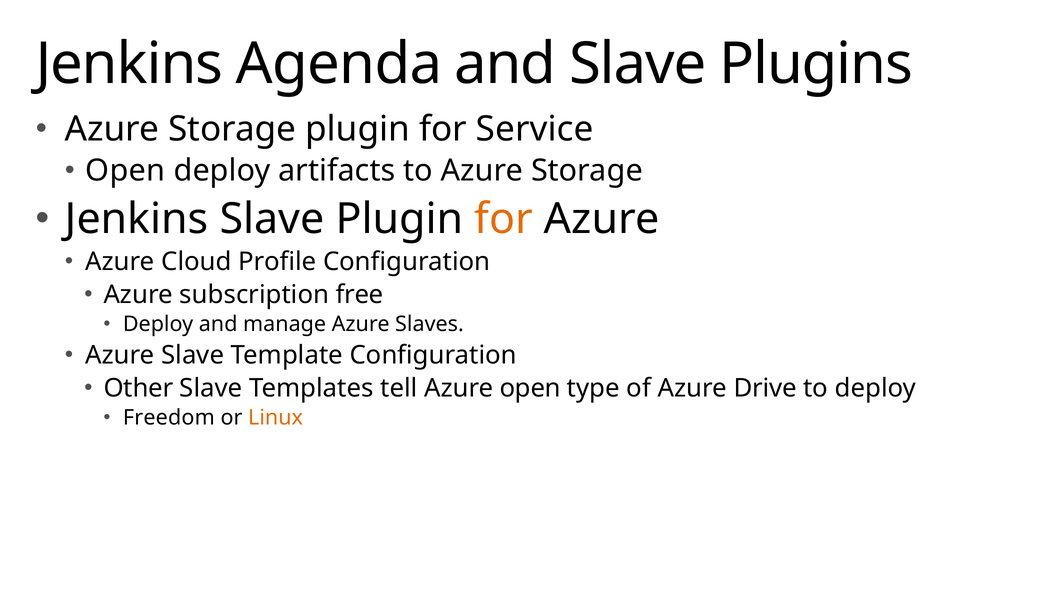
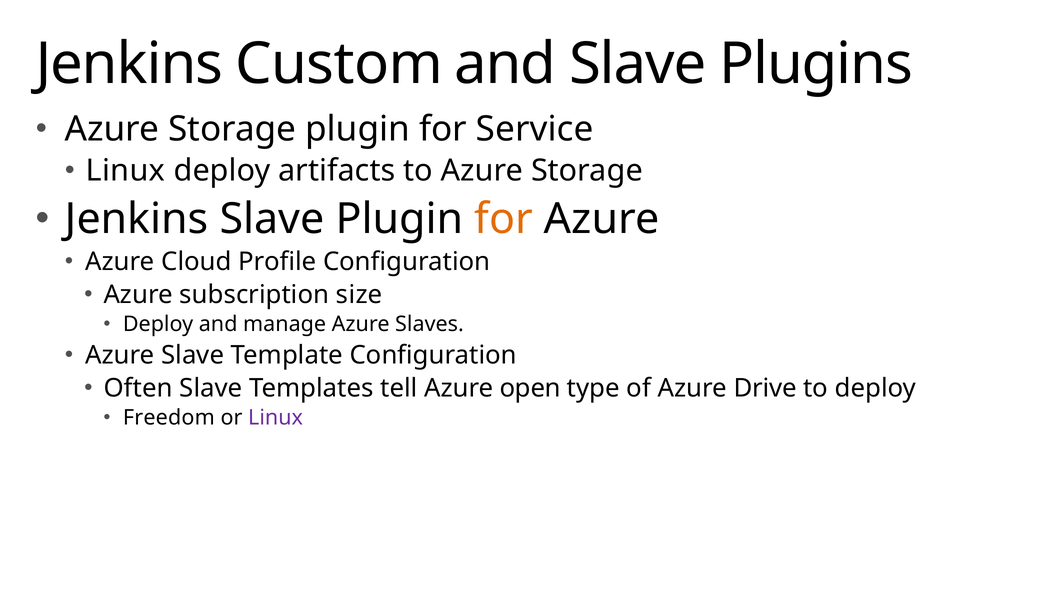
Agenda: Agenda -> Custom (339, 64)
Open: Open -> Linux (125, 171)
free: free -> size (359, 295)
Other: Other -> Often (138, 388)
Linux colour: orange -> purple (276, 418)
